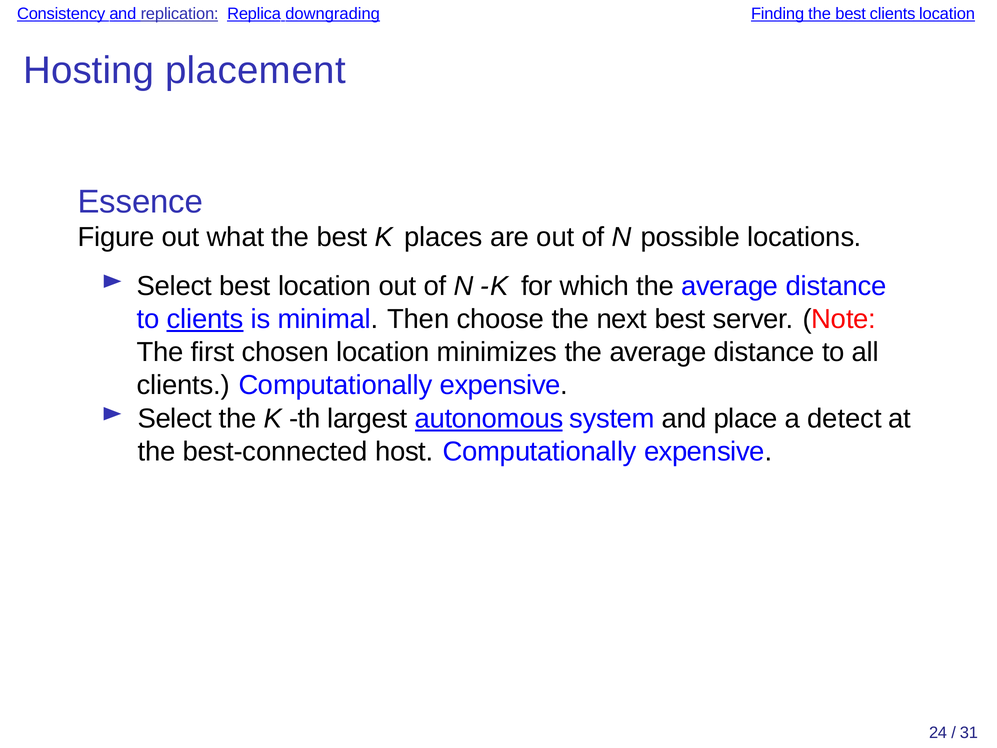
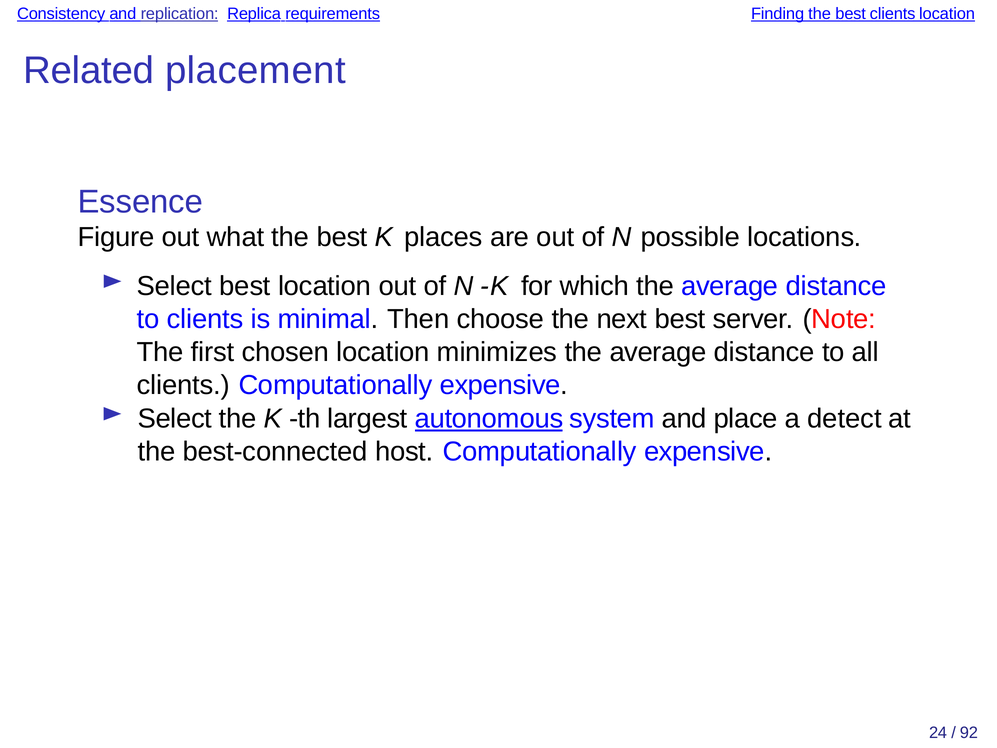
downgrading: downgrading -> requirements (333, 14)
Hosting: Hosting -> Related (89, 70)
clients underline: present -> none (205, 319)
31: 31 -> 92 (969, 733)
